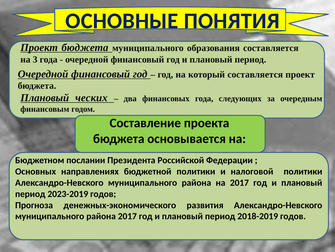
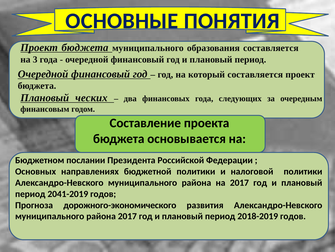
2023-2019: 2023-2019 -> 2041-2019 (68, 193)
денежных-экономического: денежных-экономического -> дорожного-экономического (120, 205)
